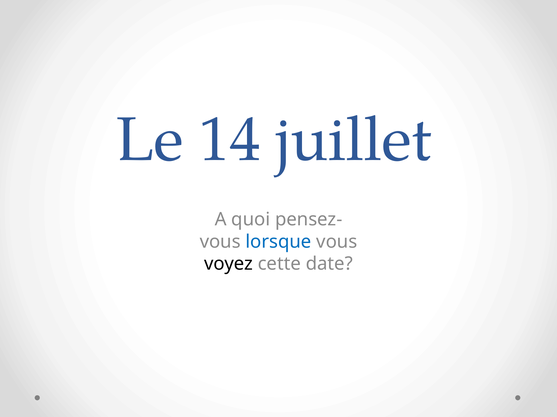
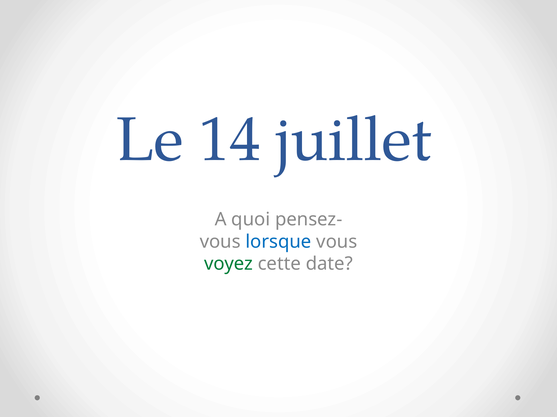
voyez colour: black -> green (229, 264)
